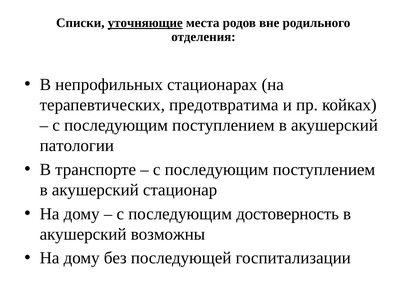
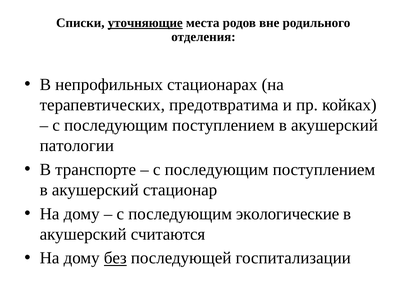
достоверность: достоверность -> экологические (288, 214)
возможны: возможны -> считаются (168, 234)
без underline: none -> present (115, 258)
